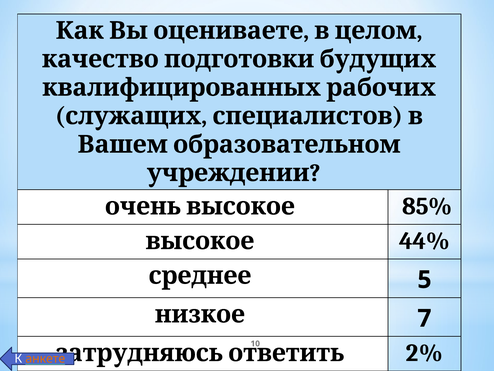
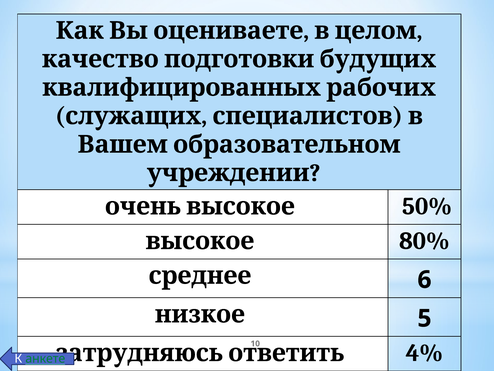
85%: 85% -> 50% (427, 206)
44%: 44% -> 80% (424, 241)
5: 5 -> 6 (424, 279)
7: 7 -> 5 (424, 318)
2%: 2% -> 4% (425, 353)
анкете colour: orange -> green (45, 358)
